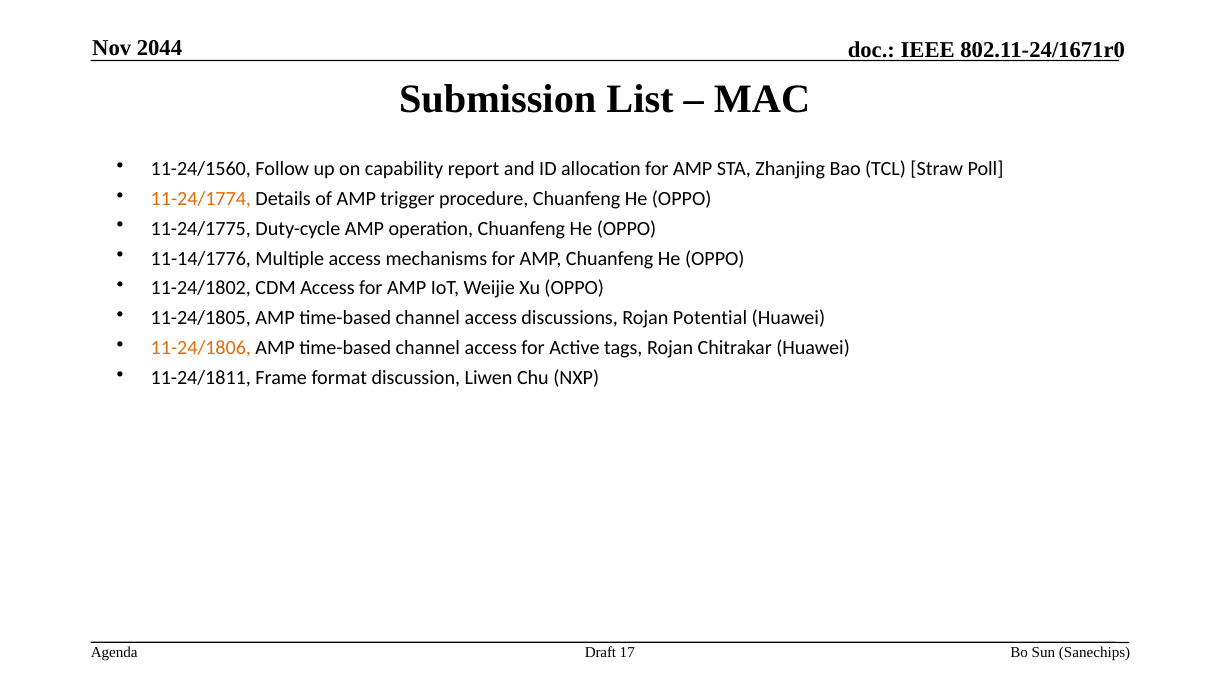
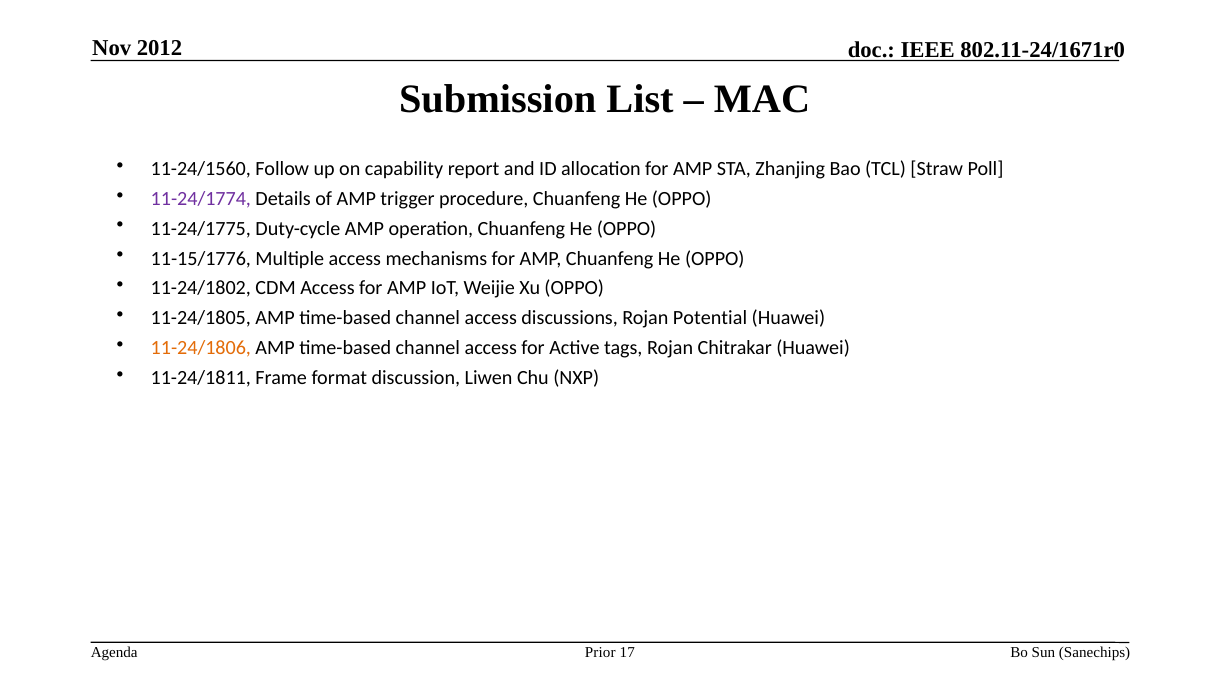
2044: 2044 -> 2012 (159, 48)
11-24/1774 colour: orange -> purple (201, 199)
11-14/1776: 11-14/1776 -> 11-15/1776 (201, 259)
Draft: Draft -> Prior (600, 653)
